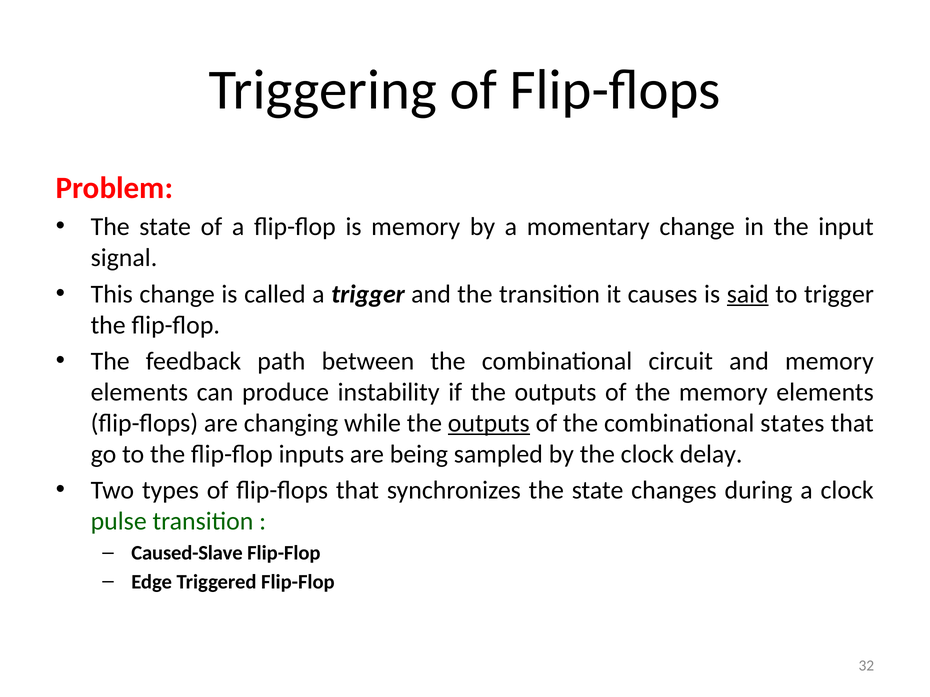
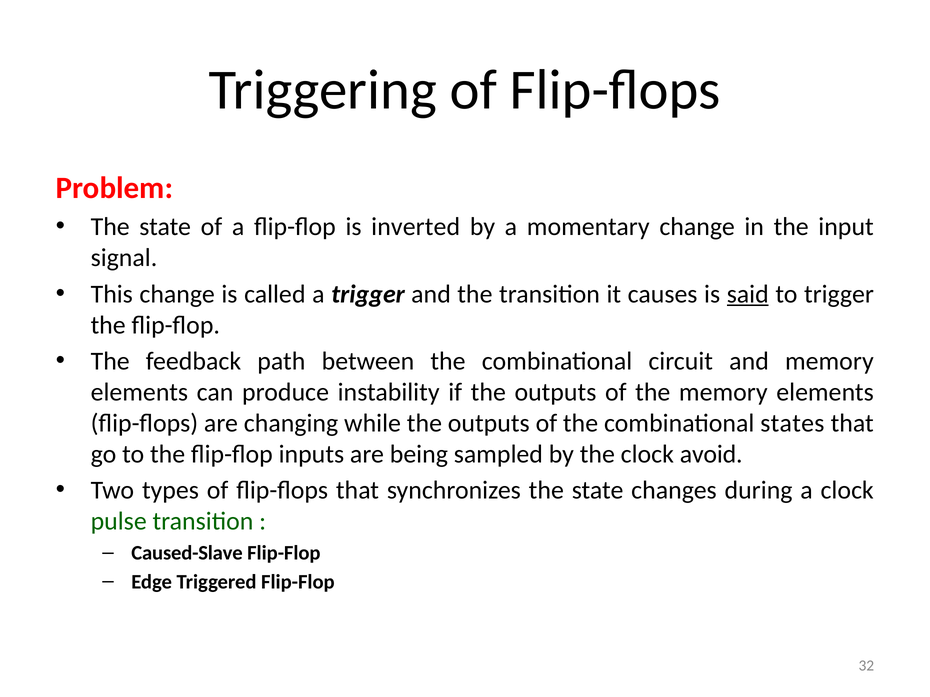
is memory: memory -> inverted (416, 227)
outputs underline: present -> none (489, 423)
delay: delay -> avoid (711, 454)
